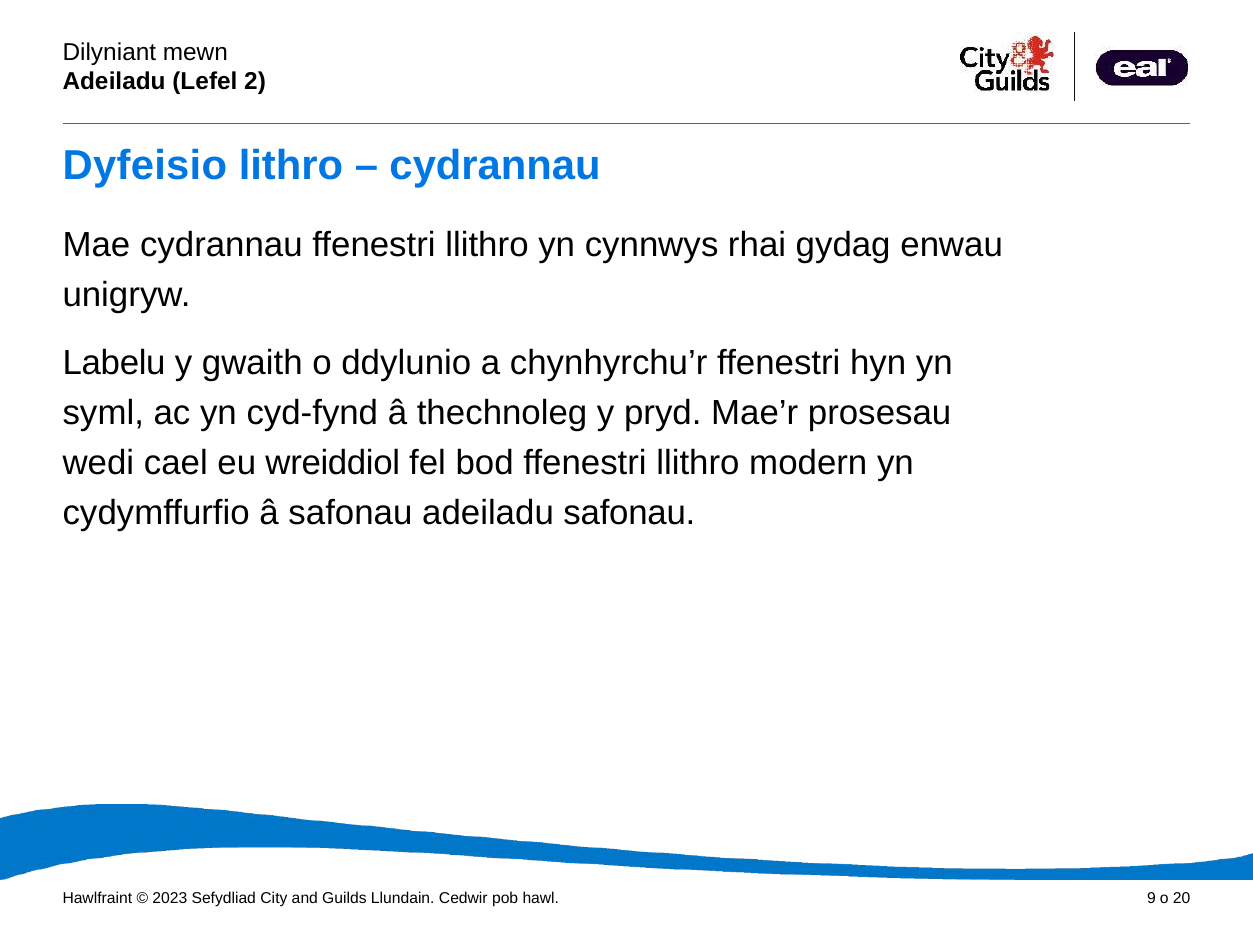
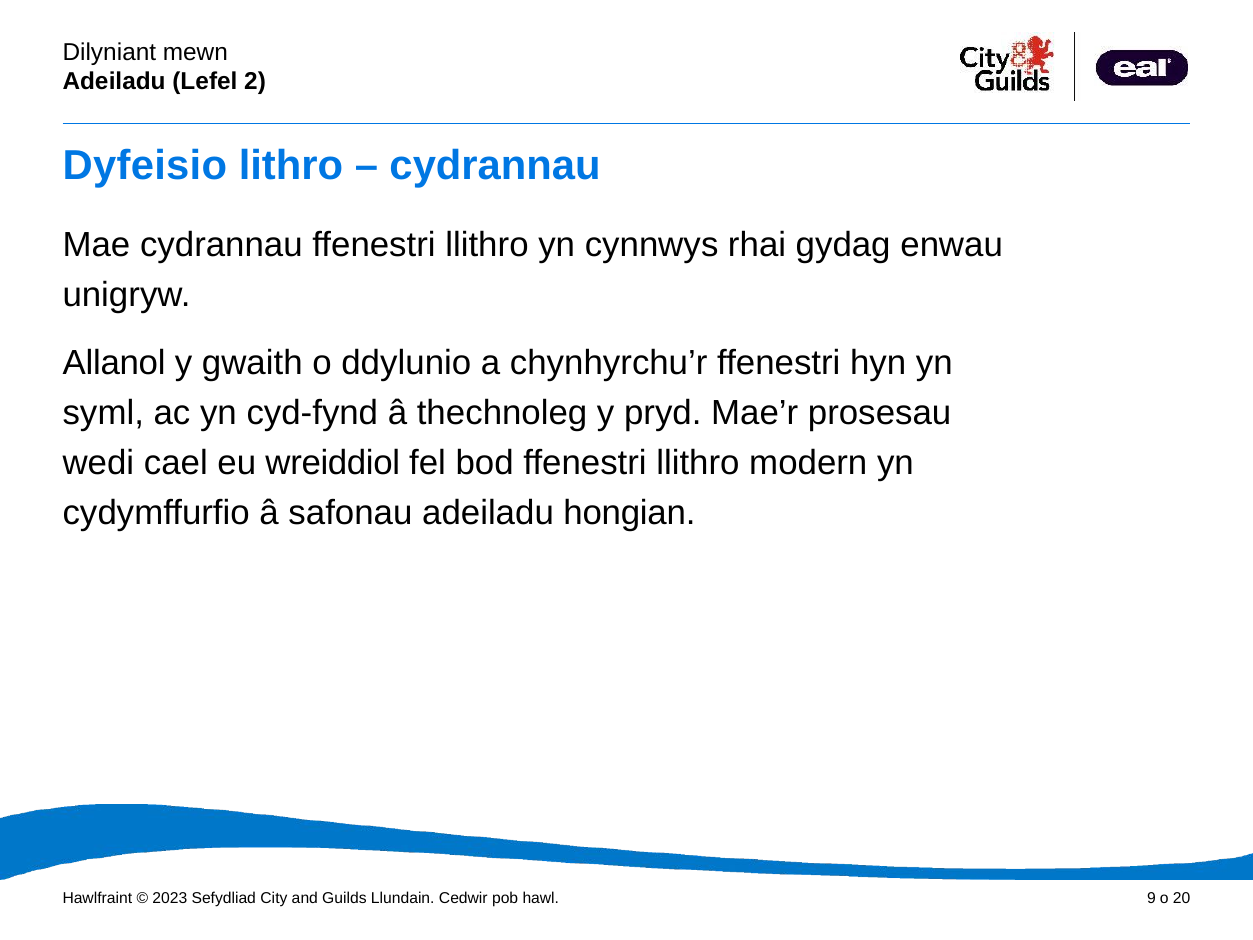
Labelu: Labelu -> Allanol (114, 363)
adeiladu safonau: safonau -> hongian (629, 513)
